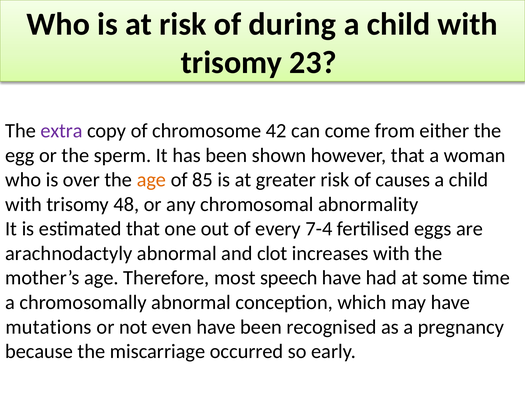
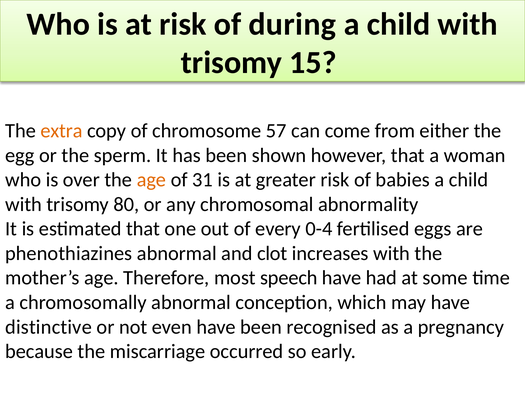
23: 23 -> 15 (313, 63)
extra colour: purple -> orange (62, 131)
42: 42 -> 57 (276, 131)
85: 85 -> 31 (203, 180)
causes: causes -> babies (403, 180)
48: 48 -> 80 (126, 204)
7-4: 7-4 -> 0-4 (319, 229)
arachnodactyly: arachnodactyly -> phenothiazines (69, 253)
mutations: mutations -> distinctive (48, 327)
